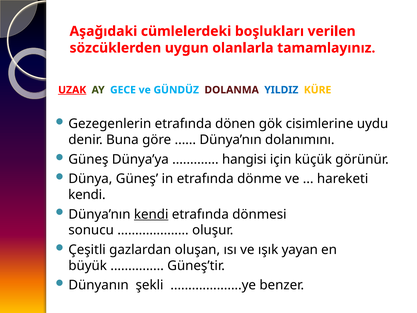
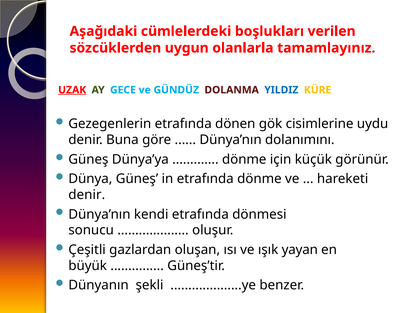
hangisi: hangisi -> dönme (244, 159)
kendi: kendi -> denir (87, 195)
kendi underline: present -> none (151, 214)
